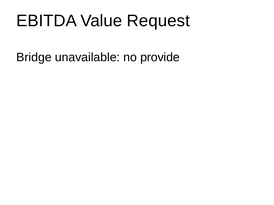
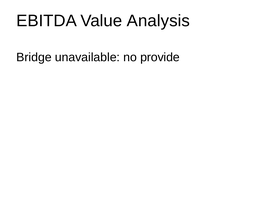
Request: Request -> Analysis (158, 21)
